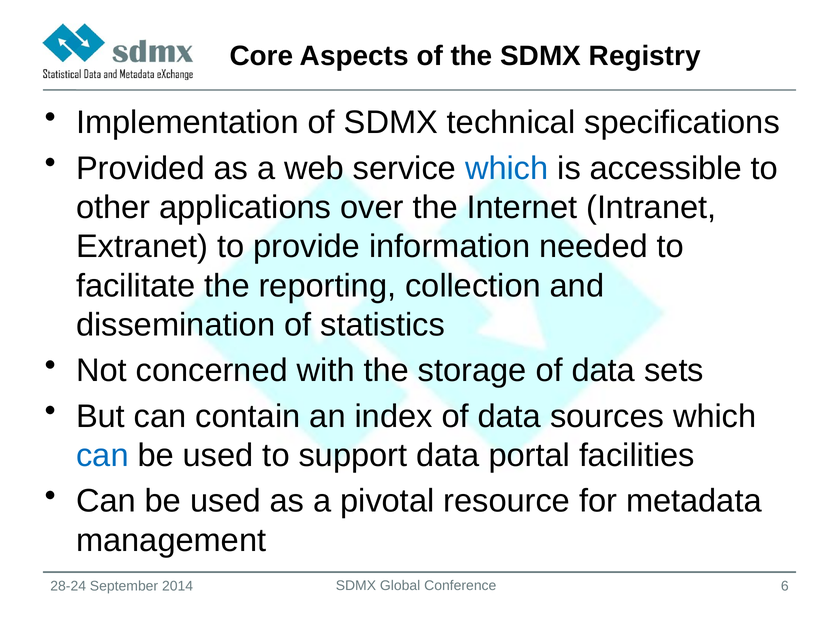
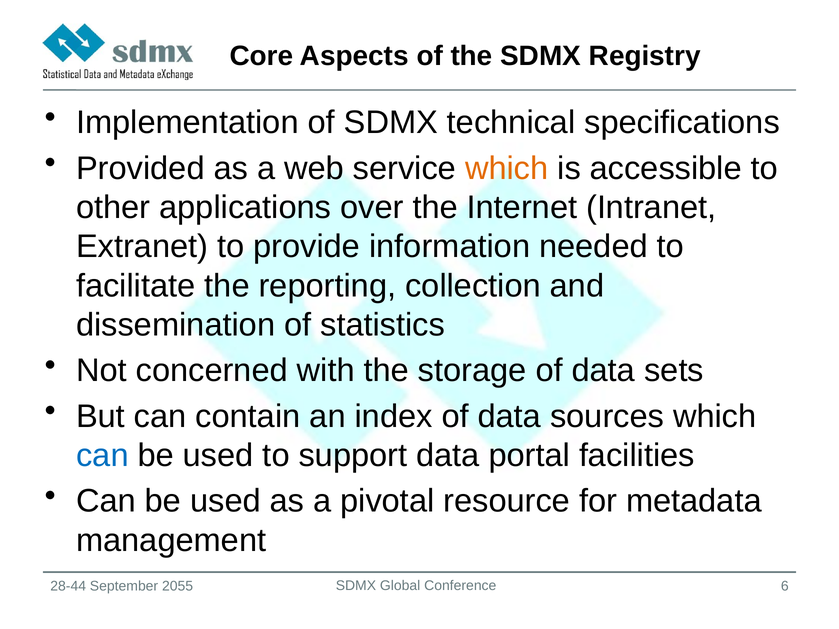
which colour: blue -> orange (507, 168)
28-24: 28-24 -> 28-44 (68, 587)
2014: 2014 -> 2055 (178, 587)
